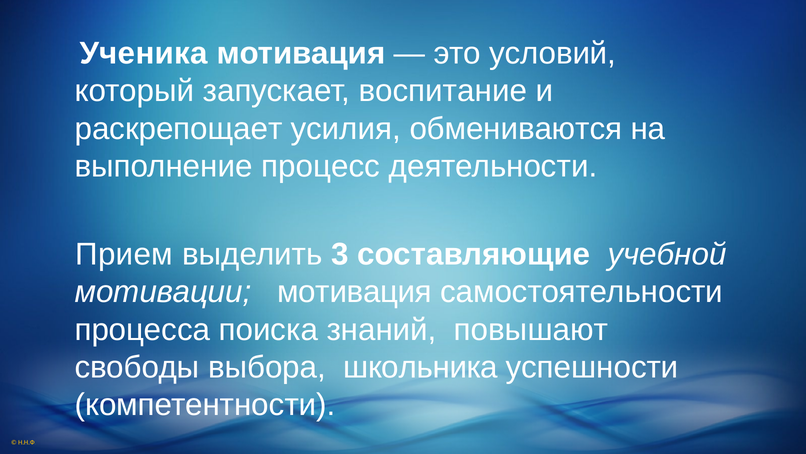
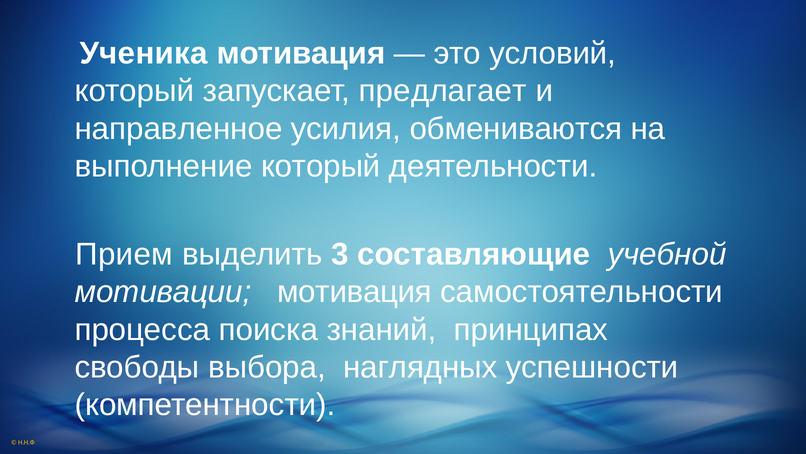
воспитание: воспитание -> предлагает (443, 91)
раскрепощает: раскрепощает -> направленное (179, 128)
выполнение процесс: процесс -> который (321, 166)
повышают: повышают -> принципах (531, 329)
школьника: школьника -> наглядных (420, 367)
